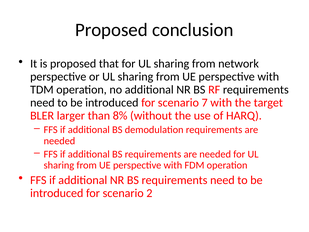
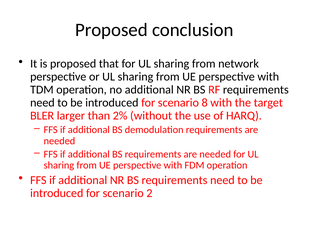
7: 7 -> 8 (205, 103)
8%: 8% -> 2% (120, 116)
